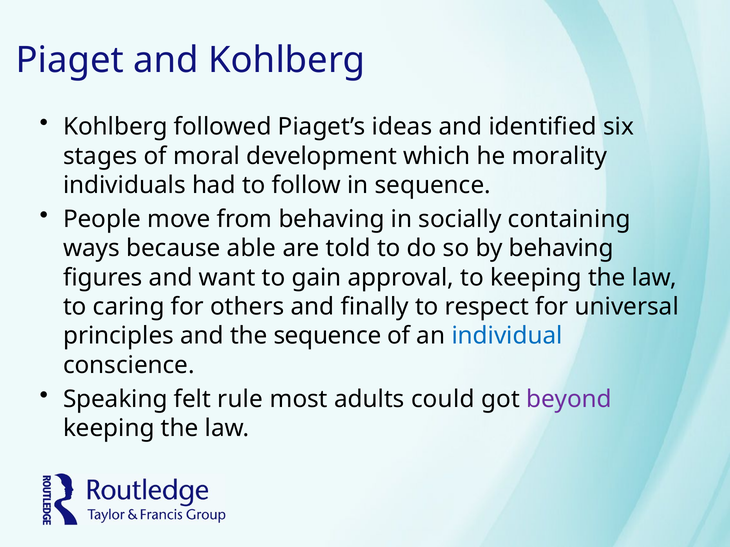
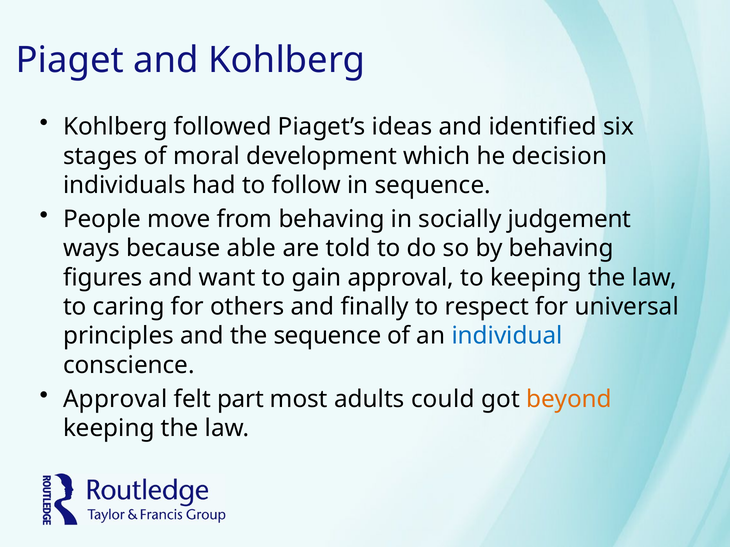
morality: morality -> decision (559, 156)
containing: containing -> judgement (569, 219)
Speaking: Speaking -> Approval (115, 400)
rule: rule -> part (241, 400)
beyond colour: purple -> orange (569, 400)
